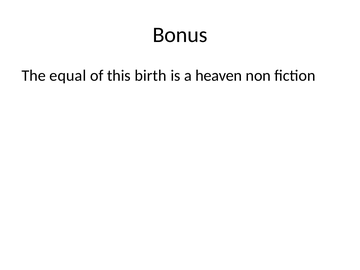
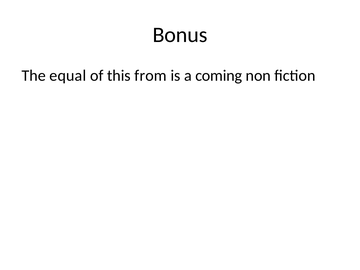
birth: birth -> from (151, 76)
heaven: heaven -> coming (219, 76)
